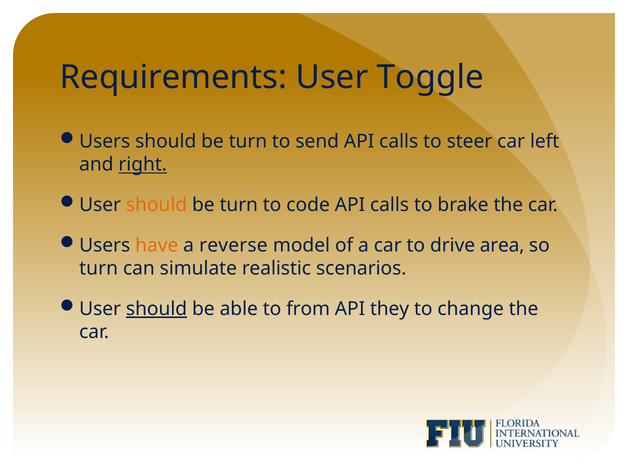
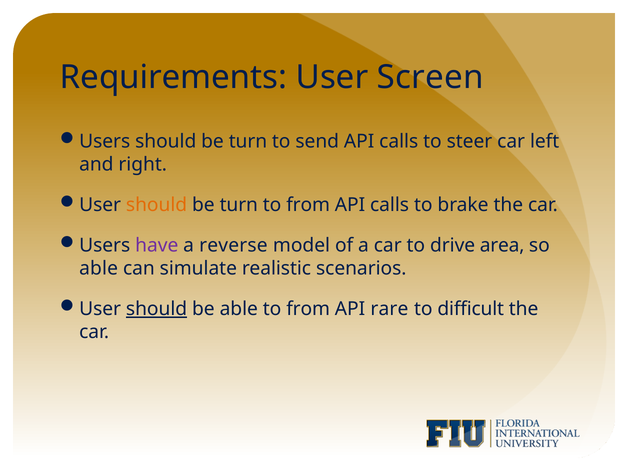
Toggle: Toggle -> Screen (430, 77)
right underline: present -> none (143, 165)
code: code -> from (308, 205)
have colour: orange -> purple (157, 246)
turn: turn -> able (99, 269)
they: they -> rare (389, 309)
change: change -> difficult (471, 309)
